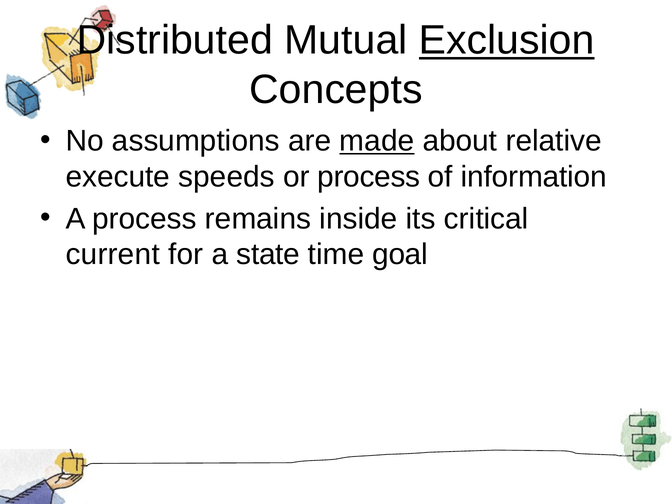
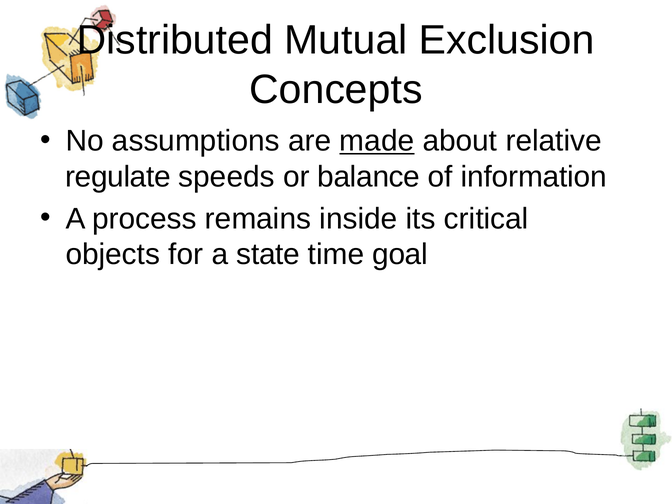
Exclusion underline: present -> none (507, 40)
execute: execute -> regulate (118, 177)
or process: process -> balance (369, 177)
current: current -> objects (113, 254)
